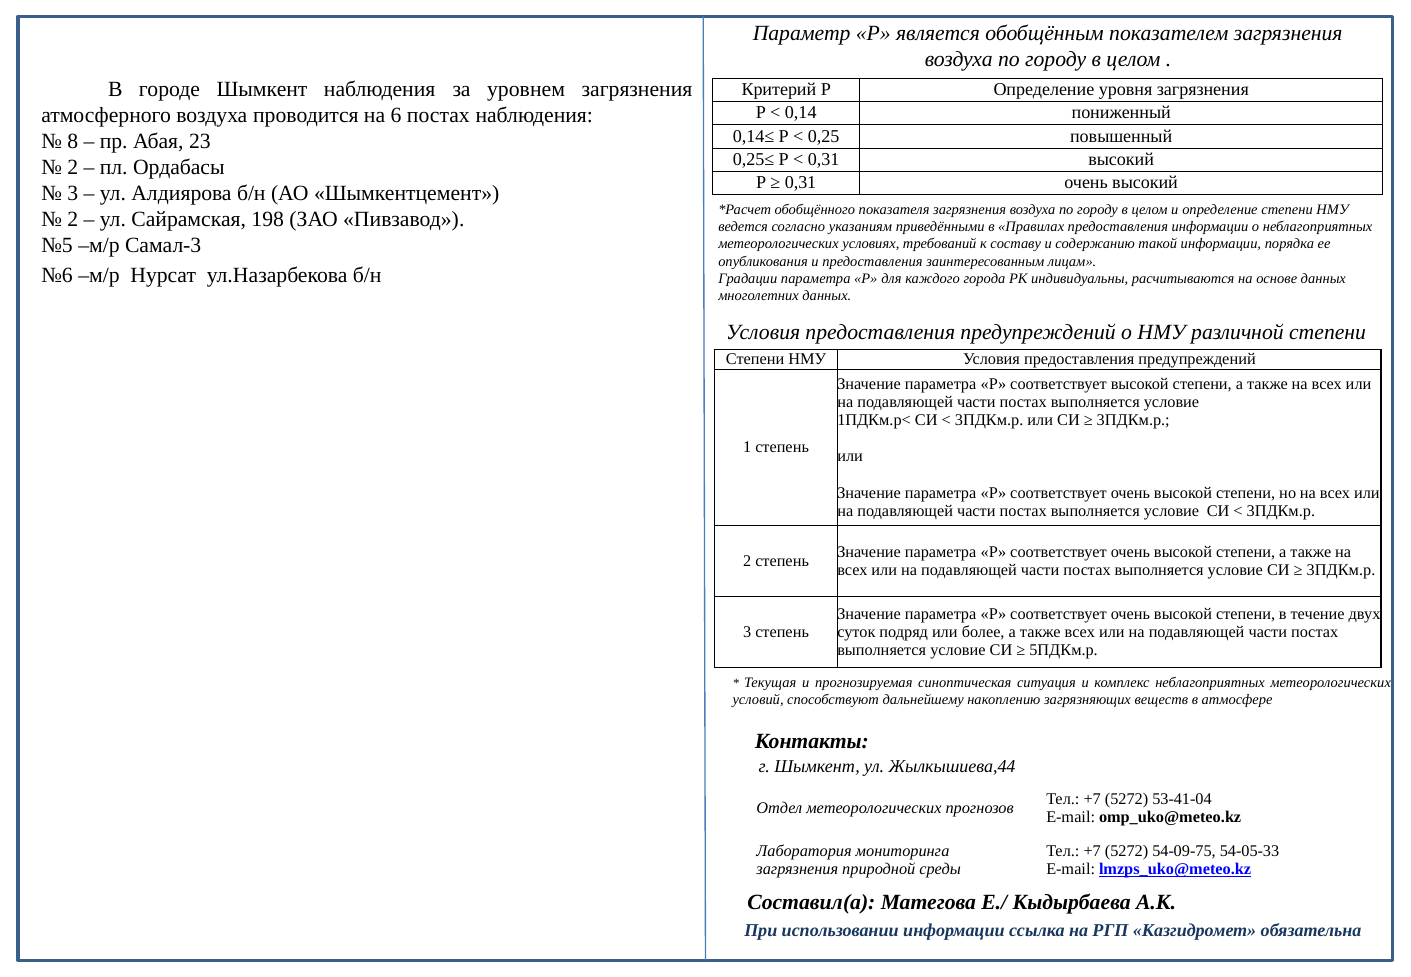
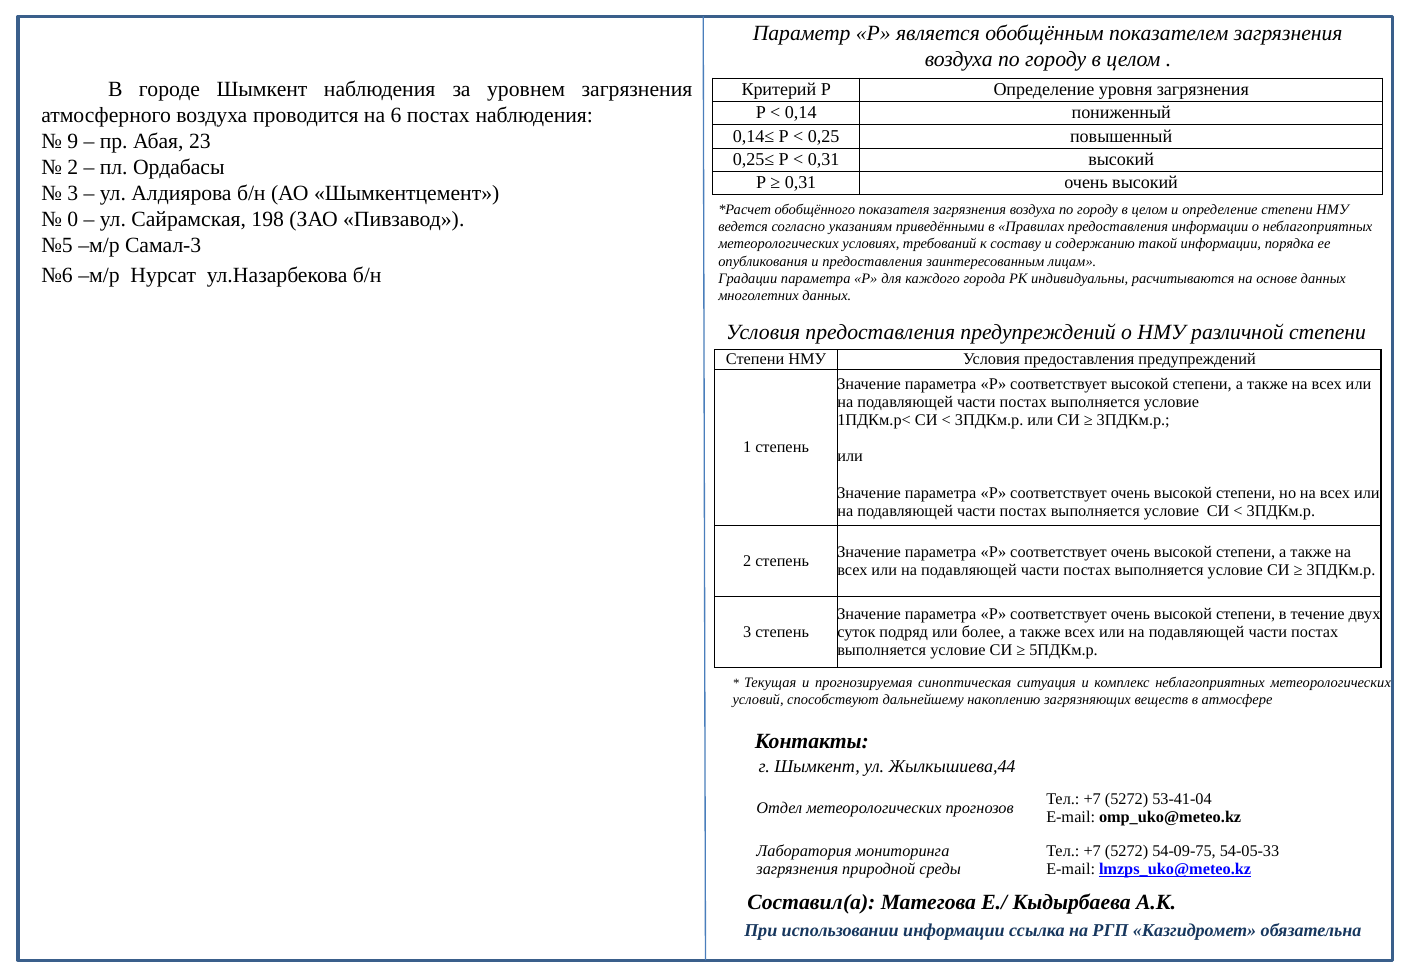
8: 8 -> 9 (73, 141)
2: 2 -> 0 (73, 219)
